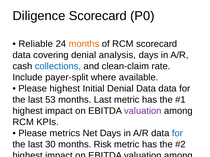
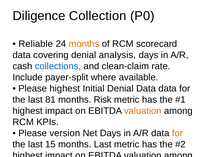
Diligence Scorecard: Scorecard -> Collection (98, 16)
53: 53 -> 81 (50, 100)
months Last: Last -> Risk (103, 100)
valuation colour: purple -> orange (143, 111)
metrics: metrics -> version (65, 134)
for colour: blue -> orange (177, 134)
30: 30 -> 15 (50, 145)
months Risk: Risk -> Last (103, 145)
